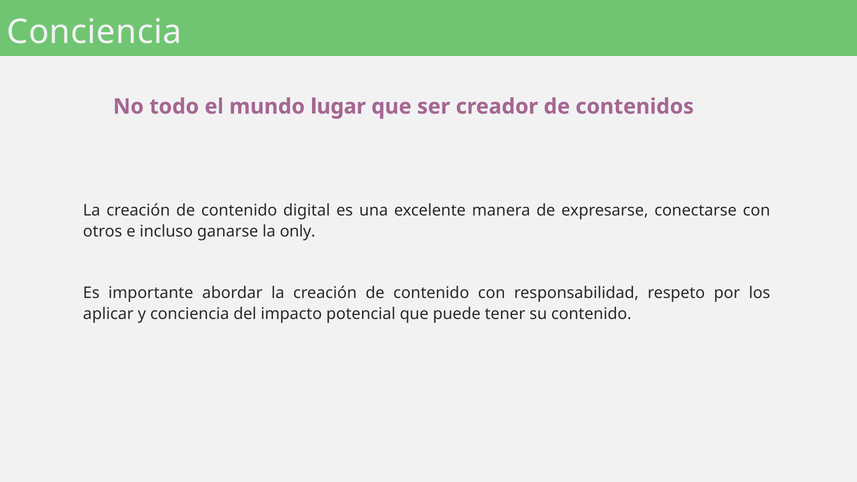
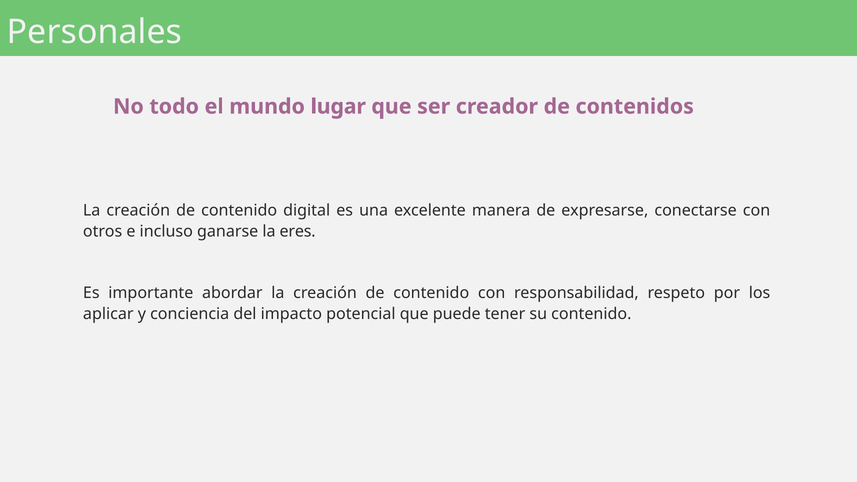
Conciencia: Conciencia -> Personales (94, 32)
only: only -> eres (298, 231)
